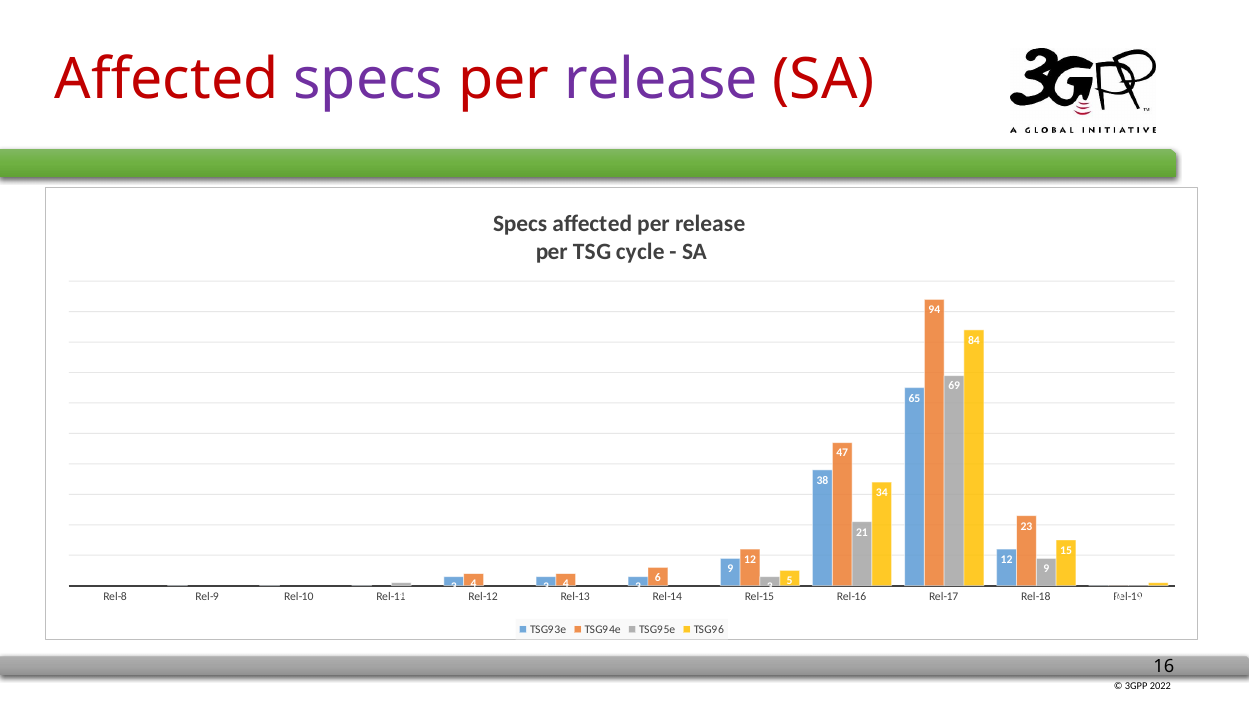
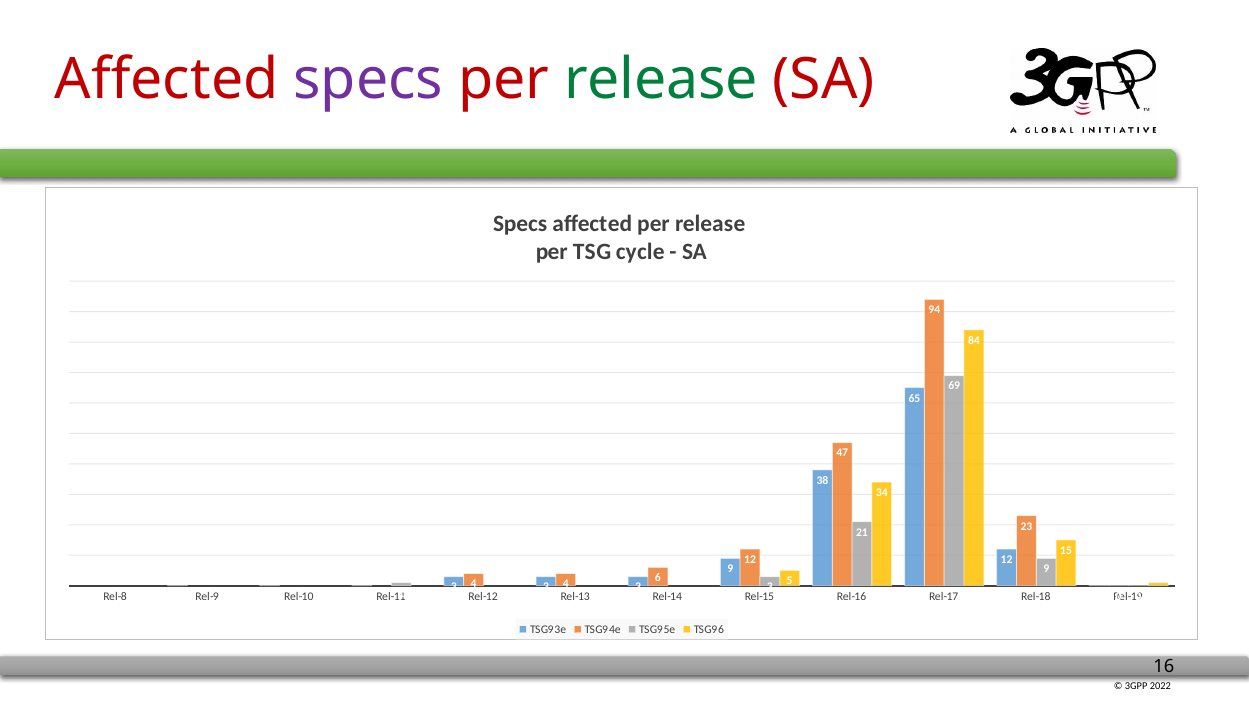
release colour: purple -> green (661, 79)
